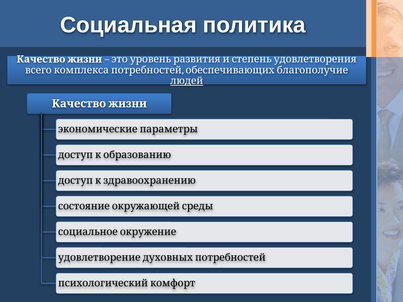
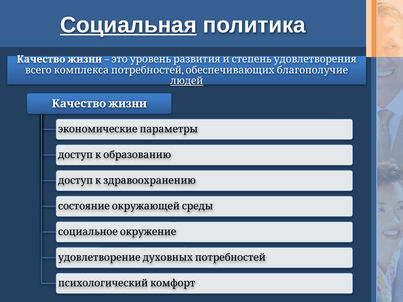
Социальная underline: none -> present (128, 25)
